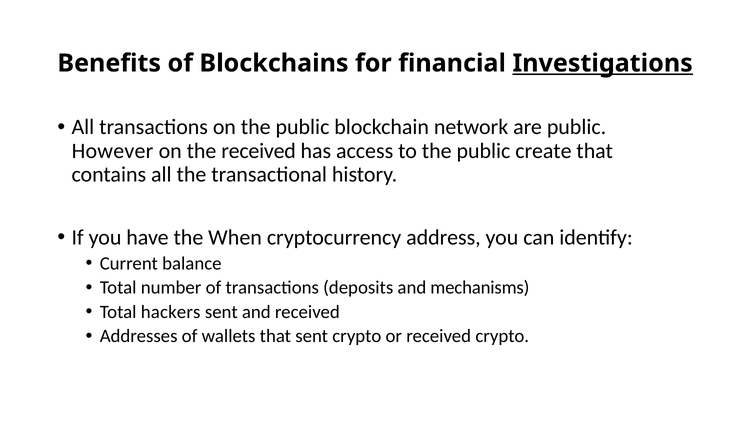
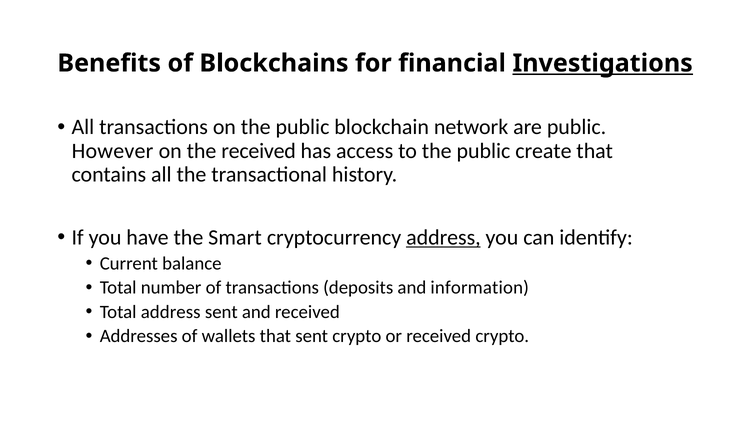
When: When -> Smart (235, 238)
address underline: none -> present (443, 238)
mechanisms: mechanisms -> information (480, 288)
Total hackers: hackers -> address (171, 312)
